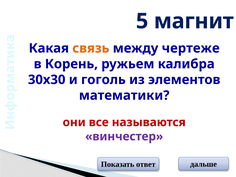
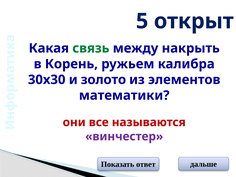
магнит: магнит -> открыт (194, 21)
связь colour: orange -> green (91, 48)
чертеже: чертеже -> накрыть (191, 48)
гоголь: гоголь -> золото (103, 80)
